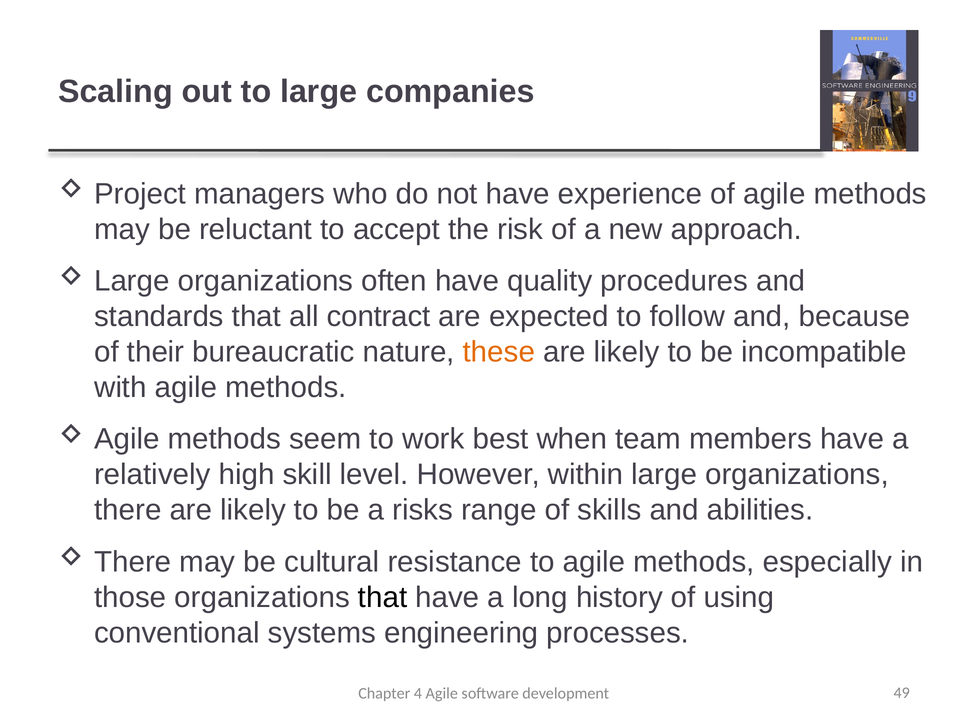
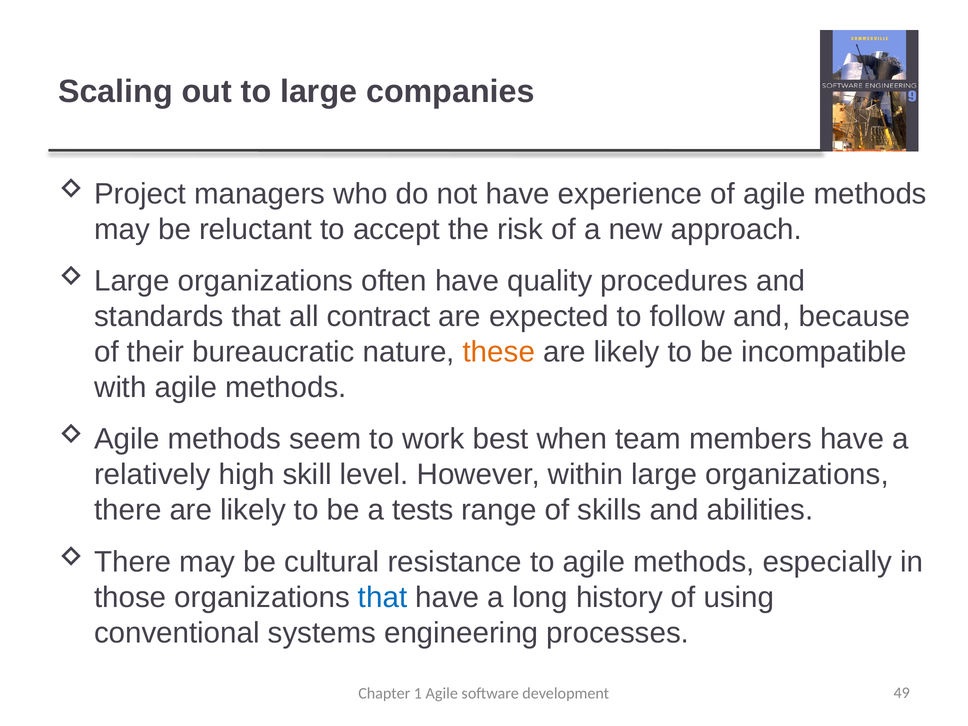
risks: risks -> tests (423, 510)
that colour: black -> blue (383, 597)
4: 4 -> 1 (418, 693)
